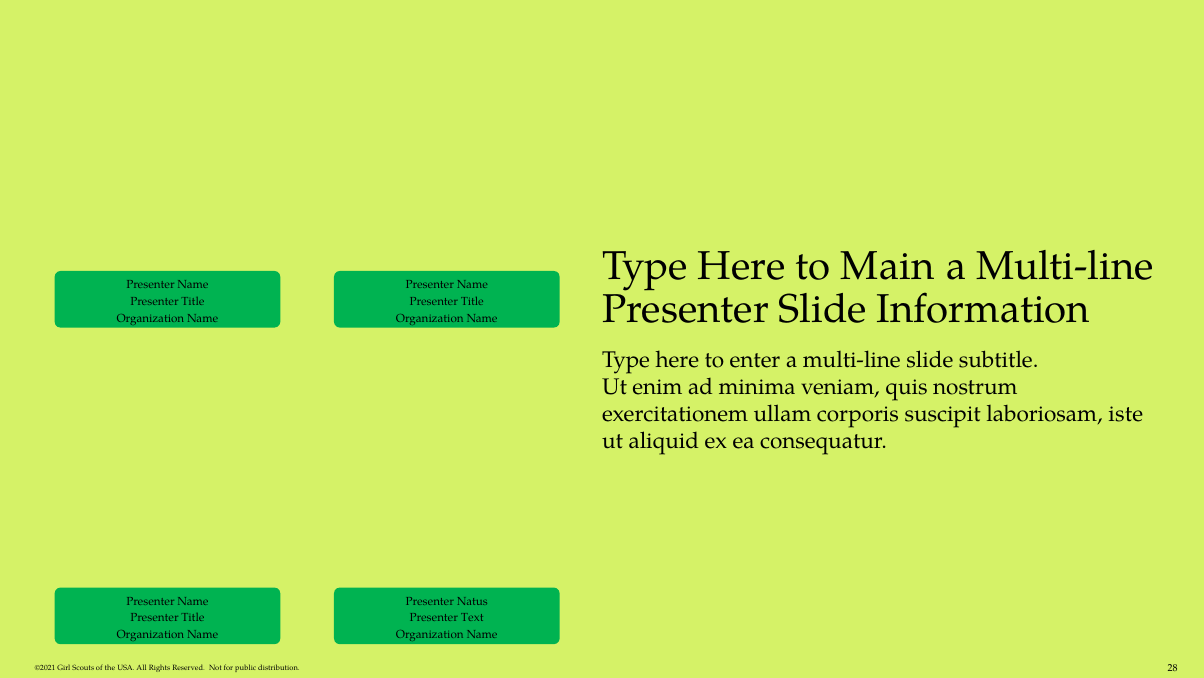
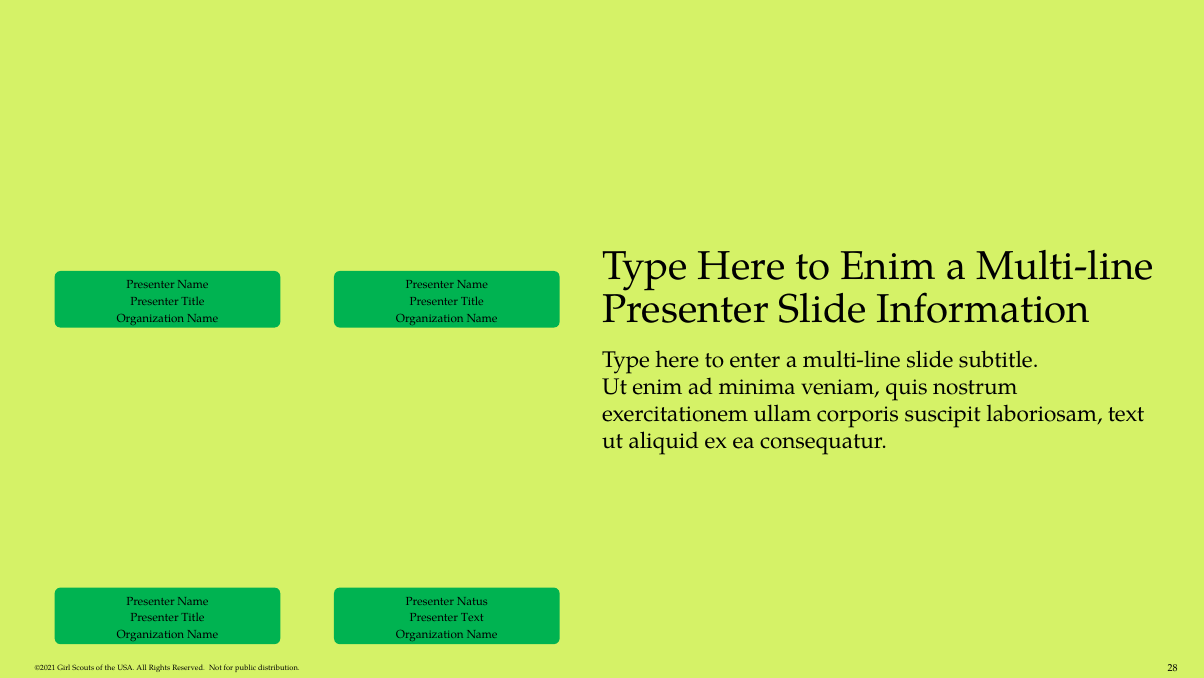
to Main: Main -> Enim (888, 266)
laboriosam iste: iste -> text (1126, 414)
